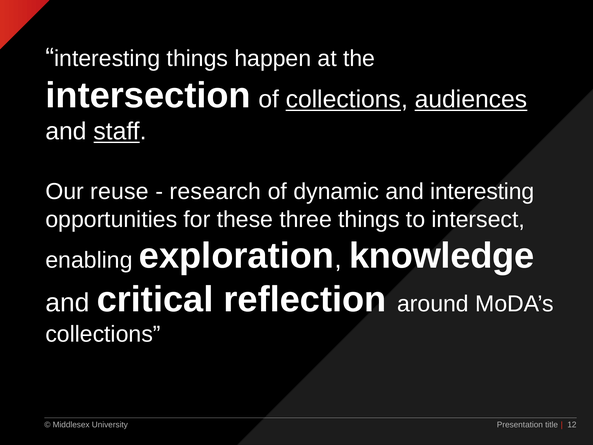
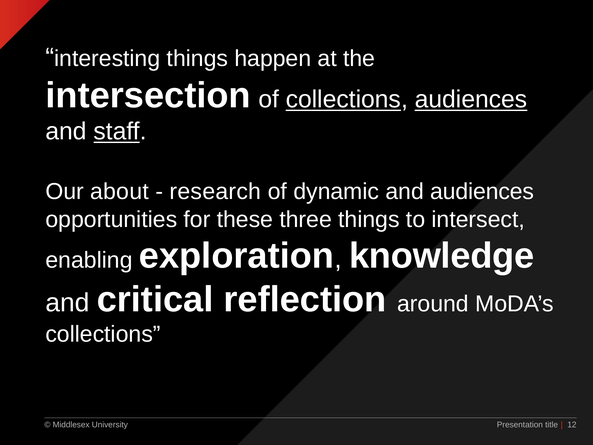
reuse: reuse -> about (120, 192)
and interesting: interesting -> audiences (482, 192)
